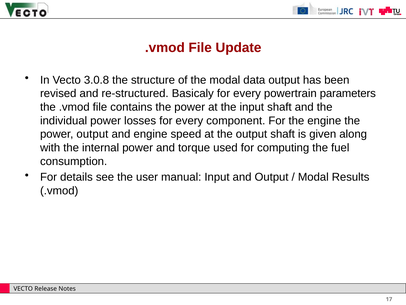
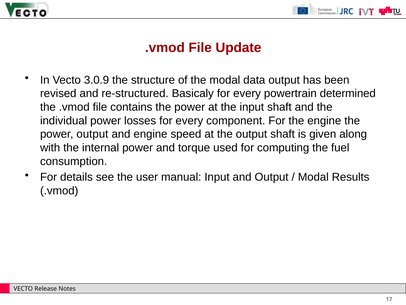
3.0.8: 3.0.8 -> 3.0.9 (97, 80)
parameters: parameters -> determined (348, 93)
